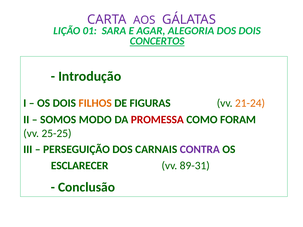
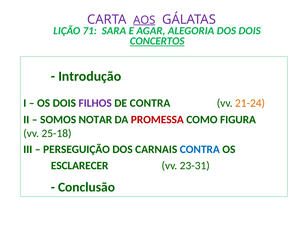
AOS underline: none -> present (144, 20)
01: 01 -> 71 (90, 31)
FILHOS colour: orange -> purple (95, 103)
DE FIGURAS: FIGURAS -> CONTRA (150, 103)
MODO: MODO -> NOTAR (95, 120)
FORAM: FORAM -> FIGURA (238, 120)
25-25: 25-25 -> 25-18 (57, 133)
CONTRA colour: purple -> blue (200, 150)
89-31: 89-31 -> 23-31 (195, 166)
